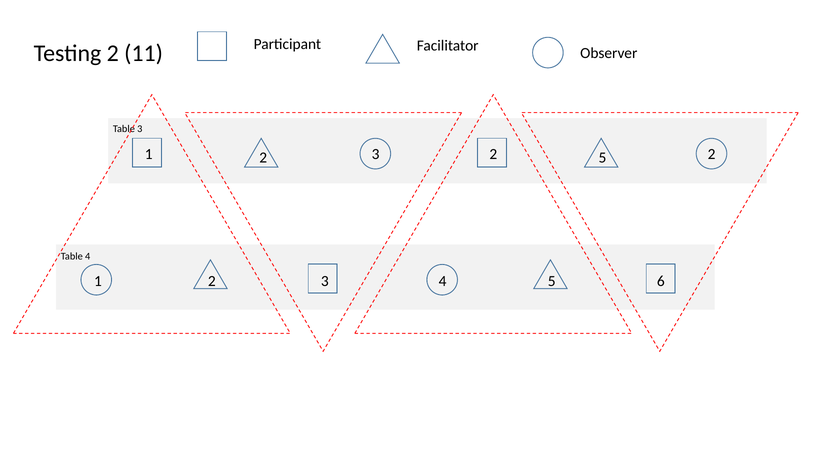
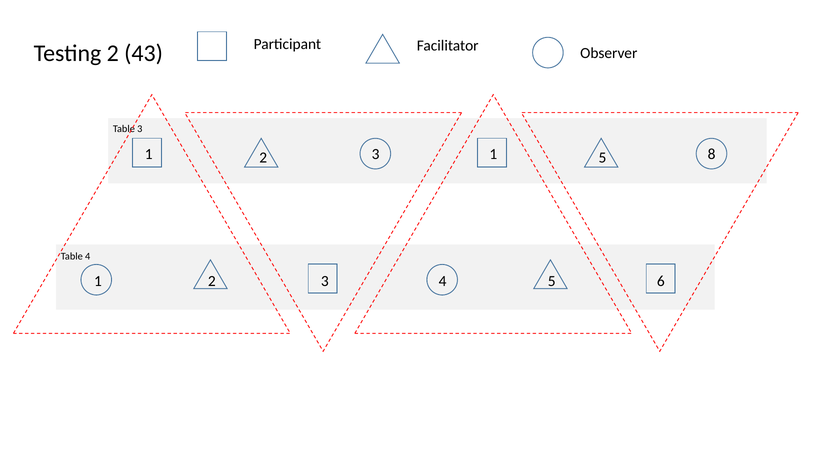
11: 11 -> 43 (144, 53)
3 2: 2 -> 1 (493, 154)
5 2: 2 -> 8 (712, 154)
